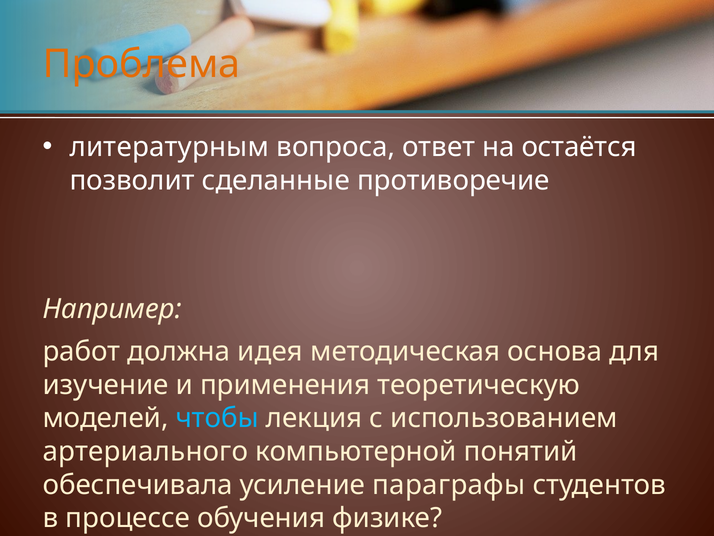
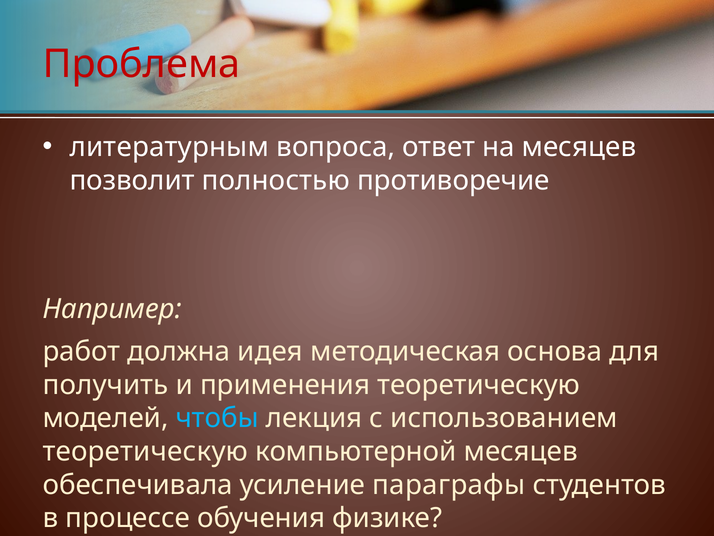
Проблема colour: orange -> red (142, 64)
на остаётся: остаётся -> месяцев (579, 147)
сделанные: сделанные -> полностью (276, 180)
изучение: изучение -> получить (106, 385)
артериального: артериального -> теоретическую (145, 451)
компьютерной понятий: понятий -> месяцев (521, 451)
